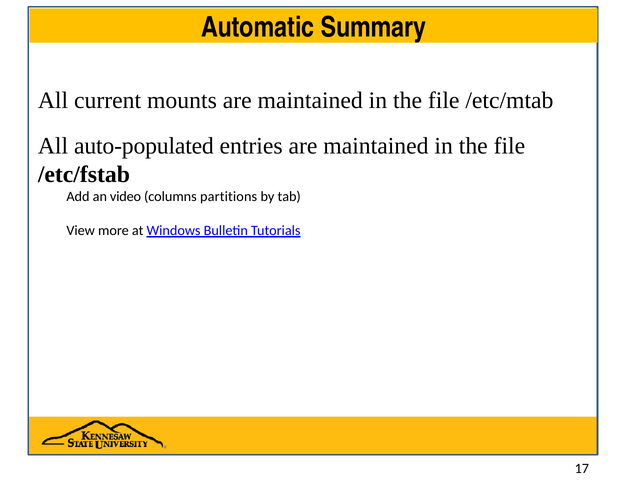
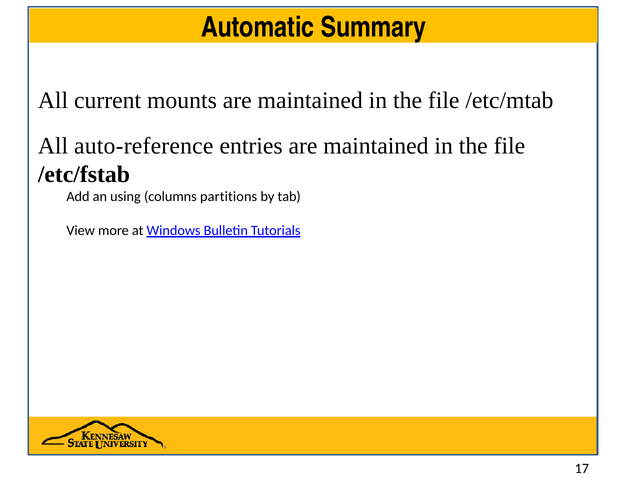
auto-populated: auto-populated -> auto-reference (144, 146)
video: video -> using (125, 197)
